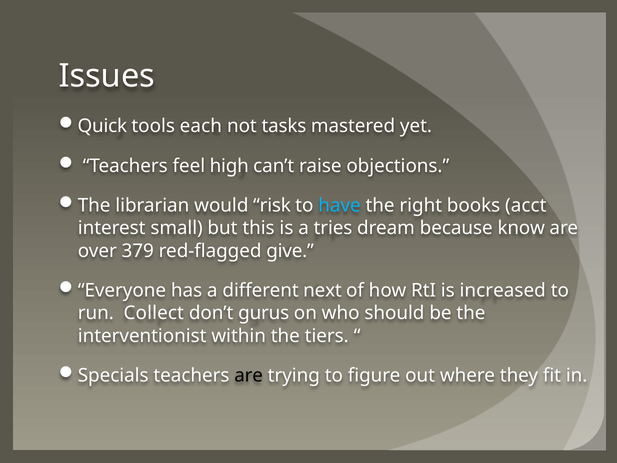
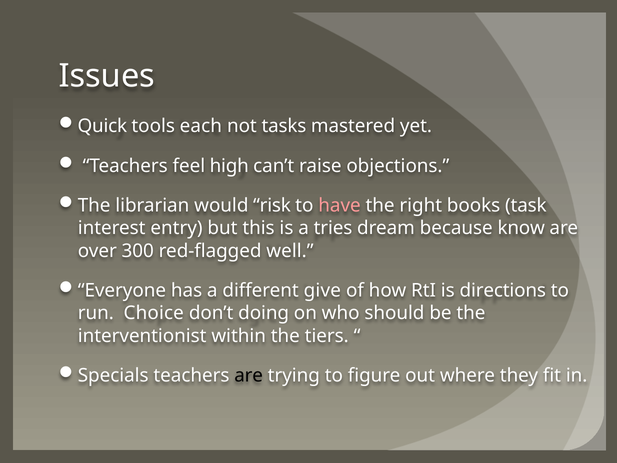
have colour: light blue -> pink (340, 206)
acct: acct -> task (526, 206)
small: small -> entry (177, 228)
379: 379 -> 300 (138, 251)
give: give -> well (290, 251)
next: next -> give (322, 290)
increased: increased -> directions (503, 290)
Collect: Collect -> Choice (154, 313)
gurus: gurus -> doing (264, 313)
